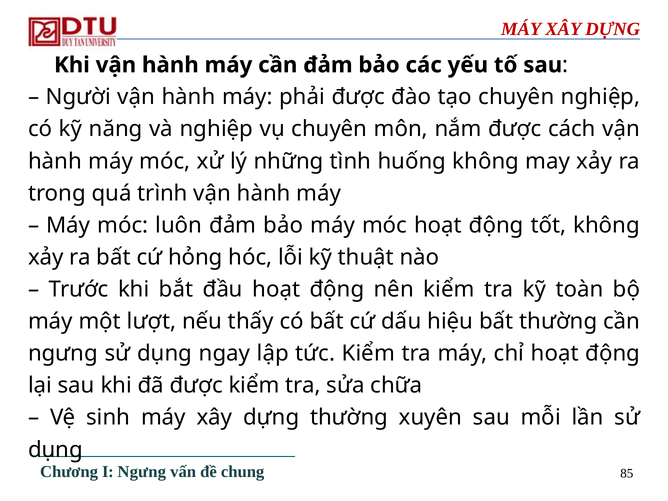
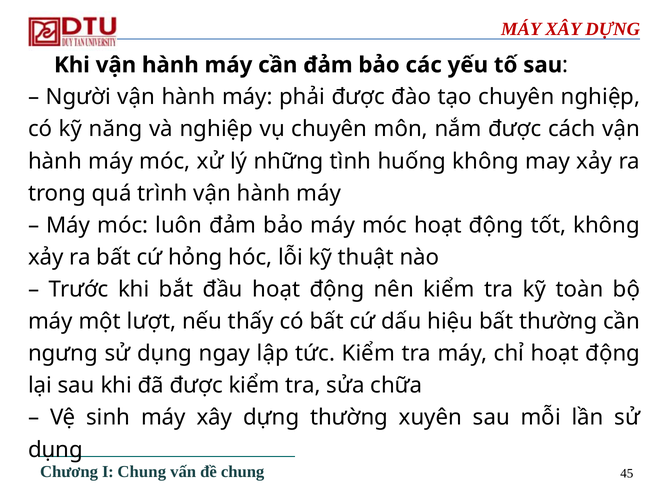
I Ngưng: Ngưng -> Chung (142, 472)
85: 85 -> 45 (627, 474)
